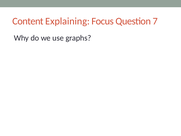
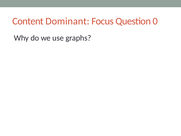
Explaining: Explaining -> Dominant (67, 21)
7: 7 -> 0 (155, 21)
